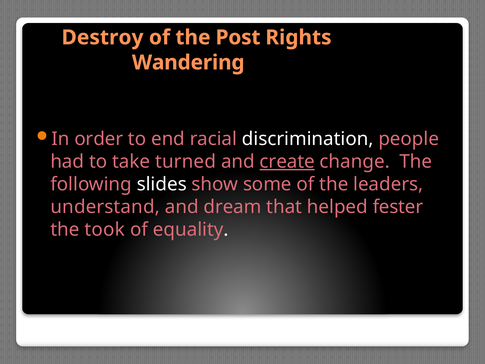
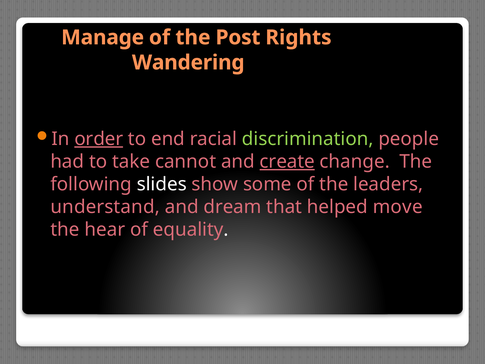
Destroy: Destroy -> Manage (103, 37)
order underline: none -> present (99, 139)
discrimination colour: white -> light green (308, 139)
turned: turned -> cannot (186, 161)
fester: fester -> move (398, 207)
took: took -> hear (105, 229)
